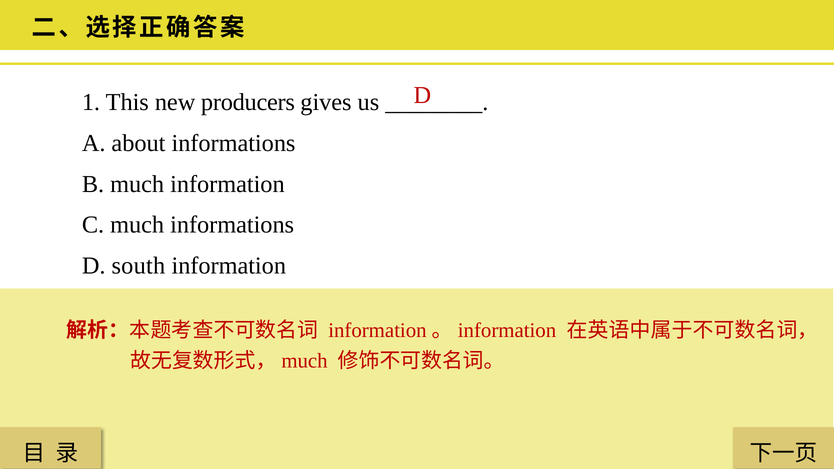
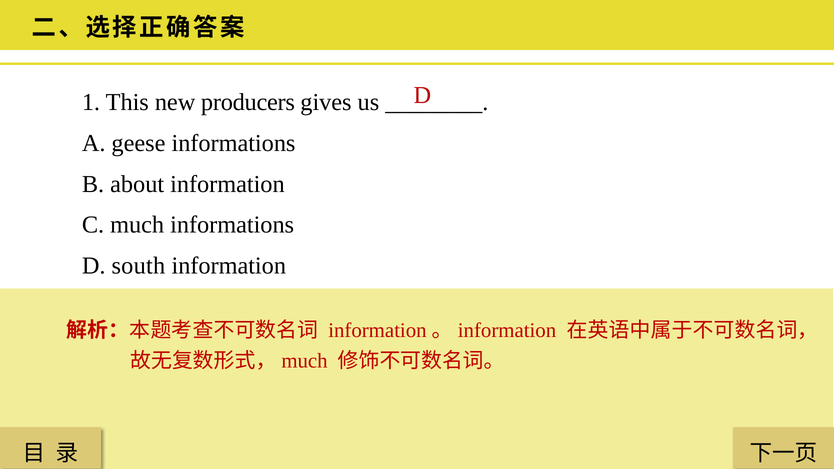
about: about -> geese (138, 143)
B much: much -> about (137, 184)
